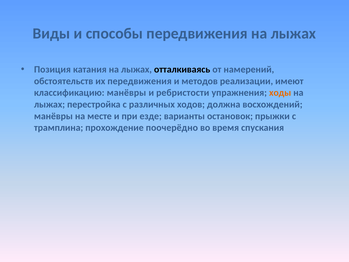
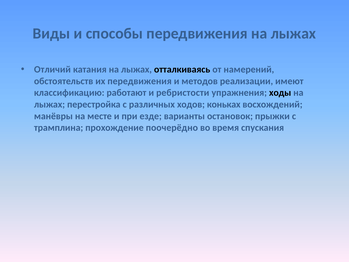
Позиция: Позиция -> Отличий (52, 69)
классификацию манёвры: манёвры -> работают (127, 93)
ходы colour: orange -> black (280, 93)
должна: должна -> коньках (224, 104)
